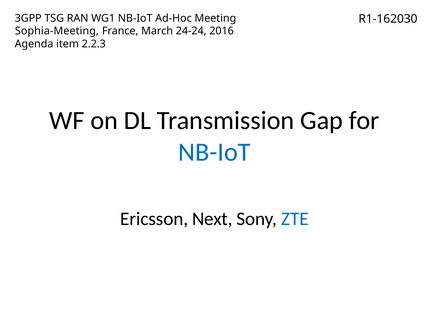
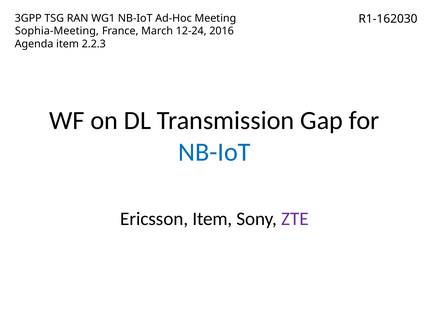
24-24: 24-24 -> 12-24 (191, 31)
Ericsson Next: Next -> Item (212, 219)
ZTE colour: blue -> purple (295, 219)
